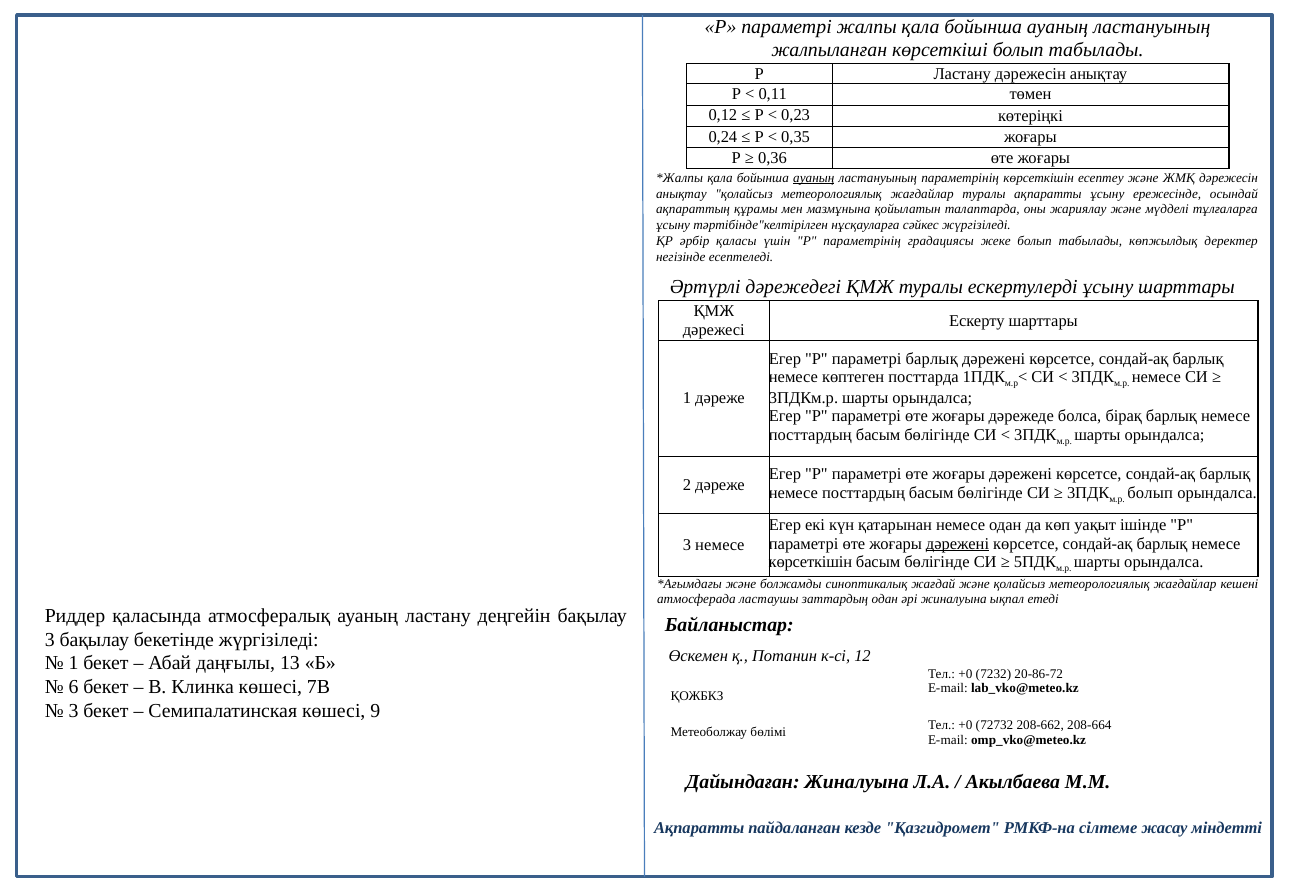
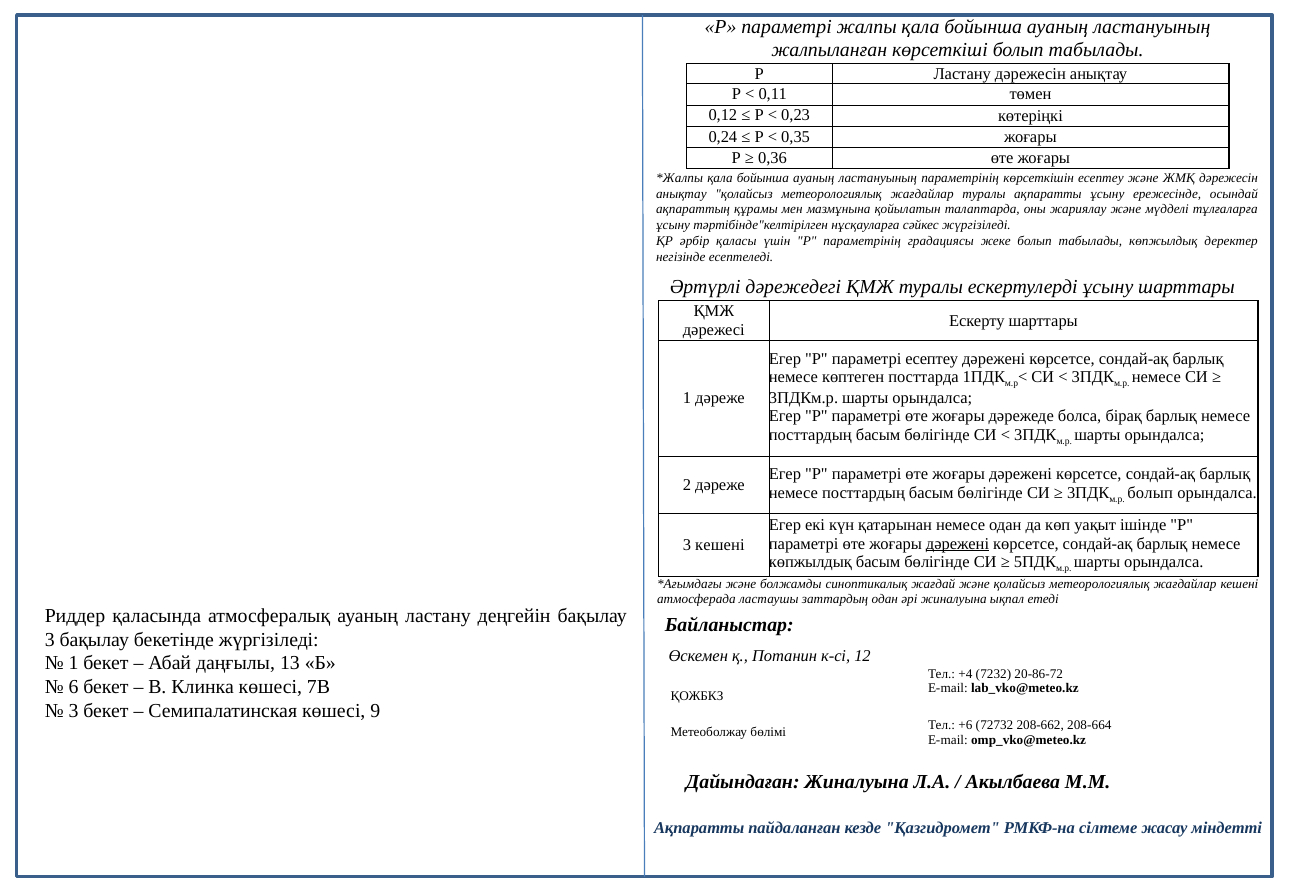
ауаның underline: present -> none (814, 178)
параметрі барлық: барлық -> есептеу (932, 359)
3 немесе: немесе -> кешені (720, 545)
көрсеткішін: көрсеткішін -> көпжылдық (810, 562)
+0: +0 -> +4 (965, 674)
+0: +0 -> +6 (965, 726)
